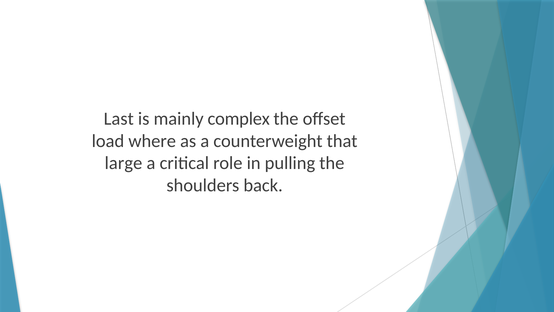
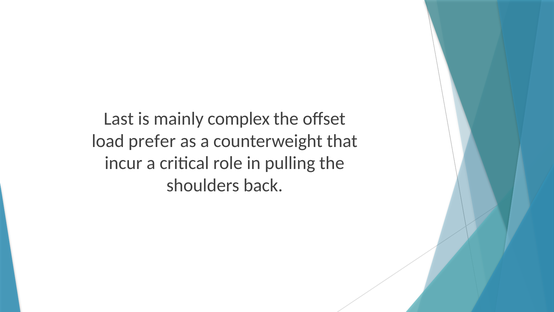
where: where -> prefer (152, 141)
large: large -> incur (123, 163)
